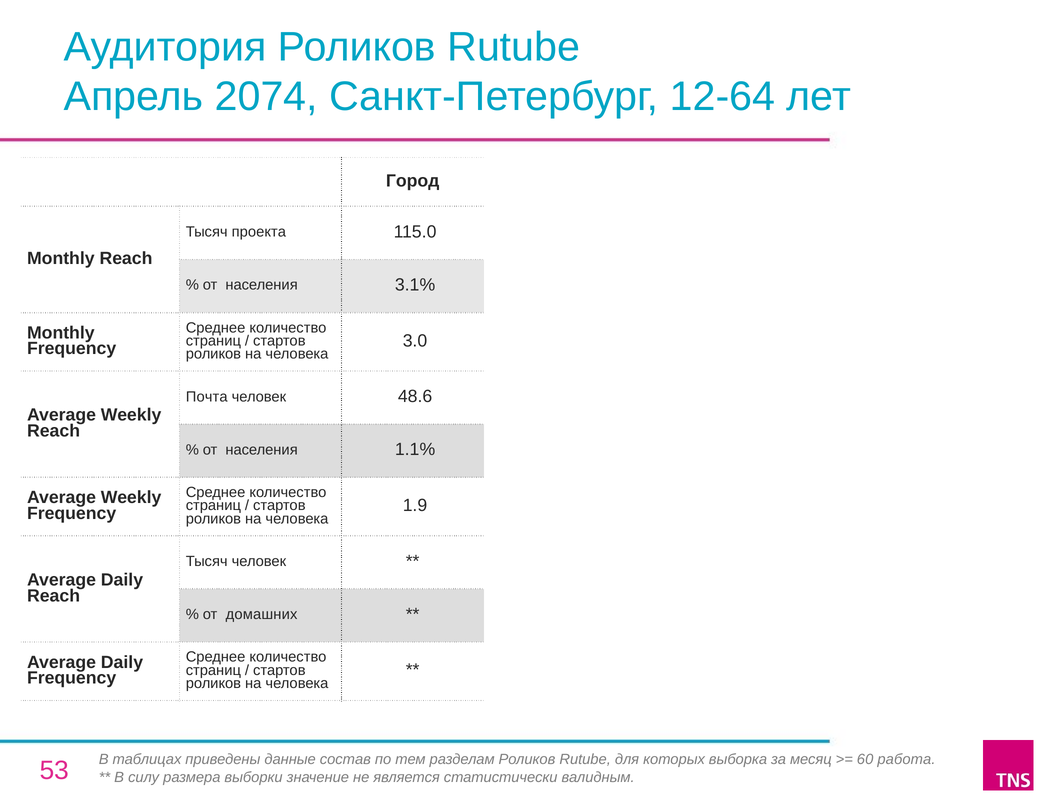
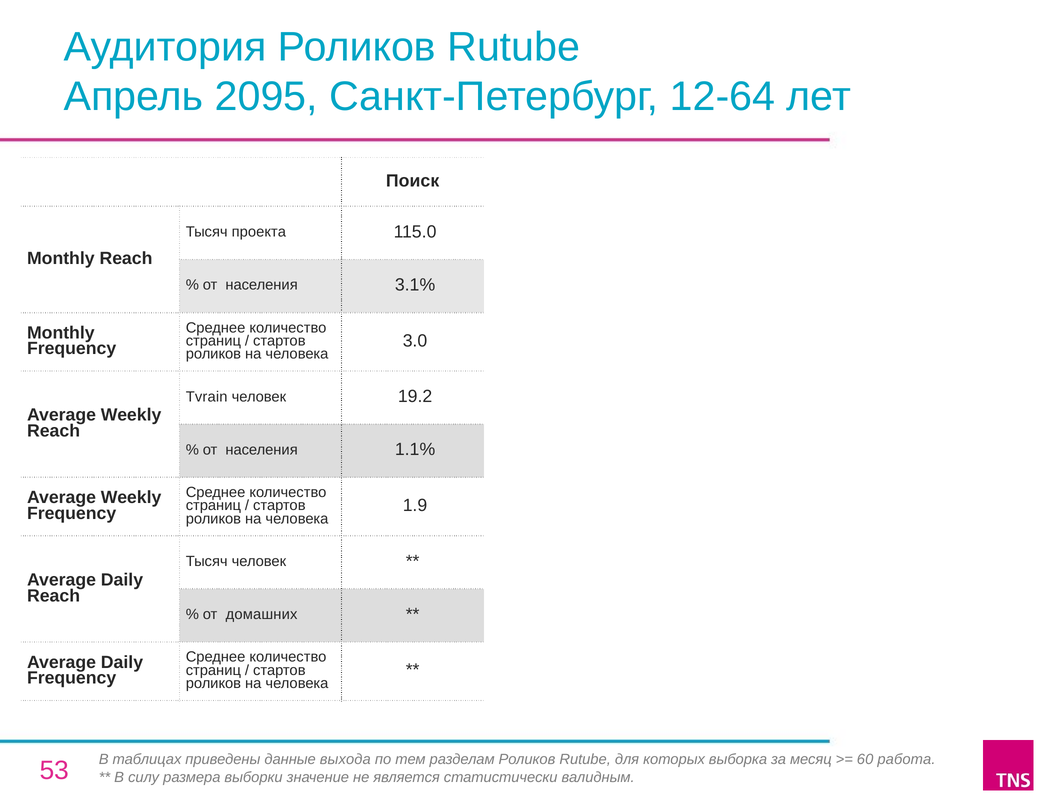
2074: 2074 -> 2095 (266, 97)
Город: Город -> Поиск (413, 181)
Почта: Почта -> Tvrain (207, 397)
48.6: 48.6 -> 19.2 (415, 396)
состав: состав -> выхода (345, 759)
